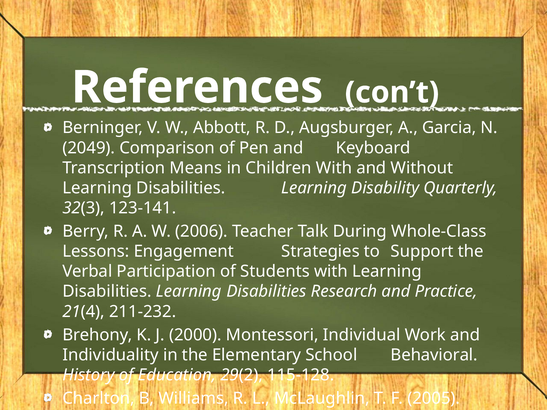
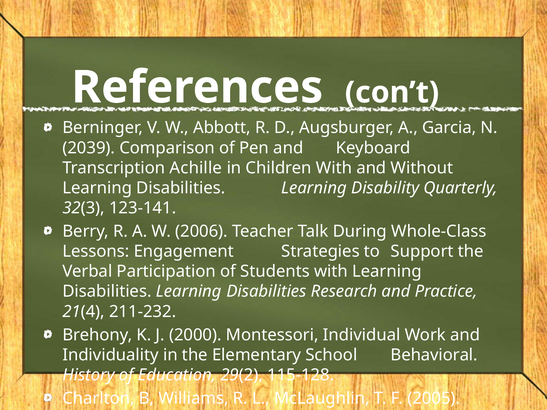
2049: 2049 -> 2039 (89, 148)
Means: Means -> Achille (196, 168)
